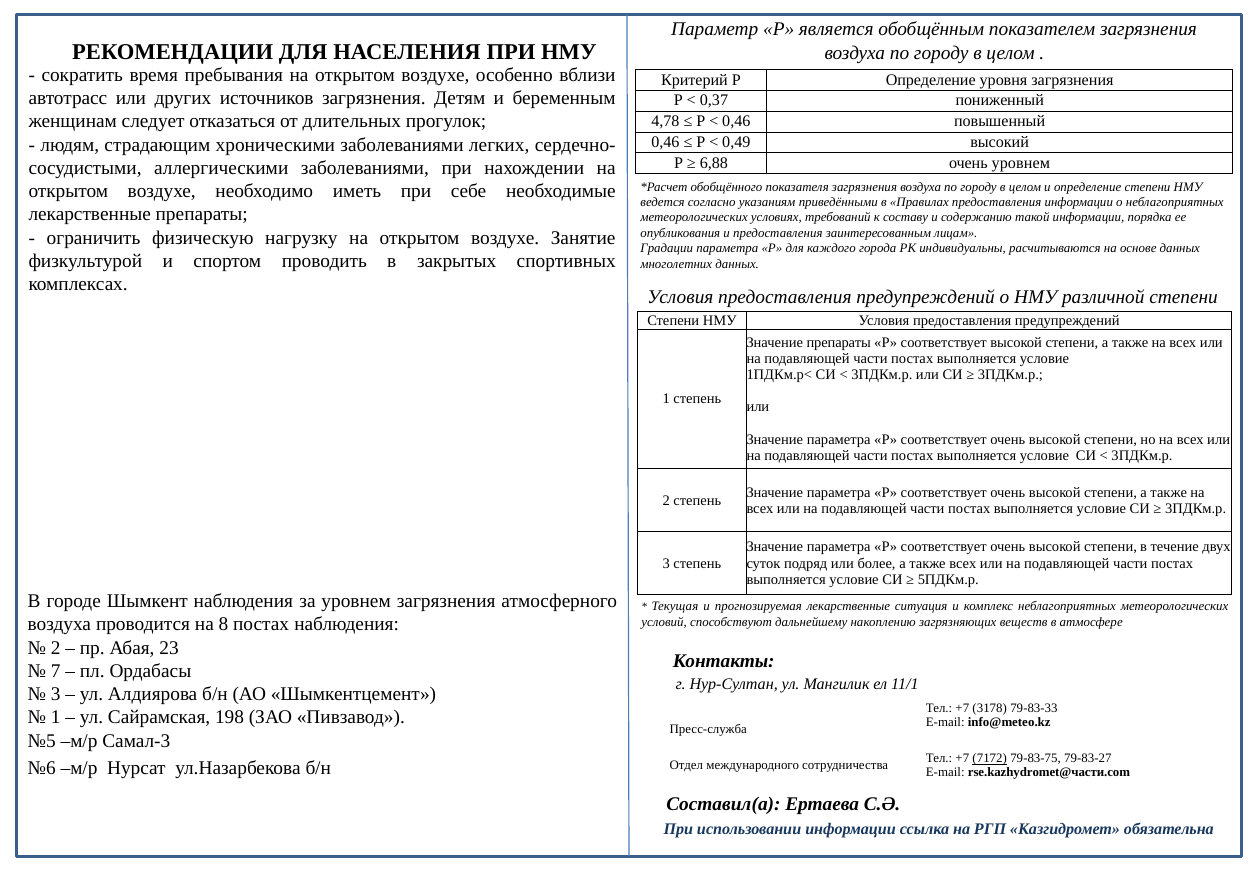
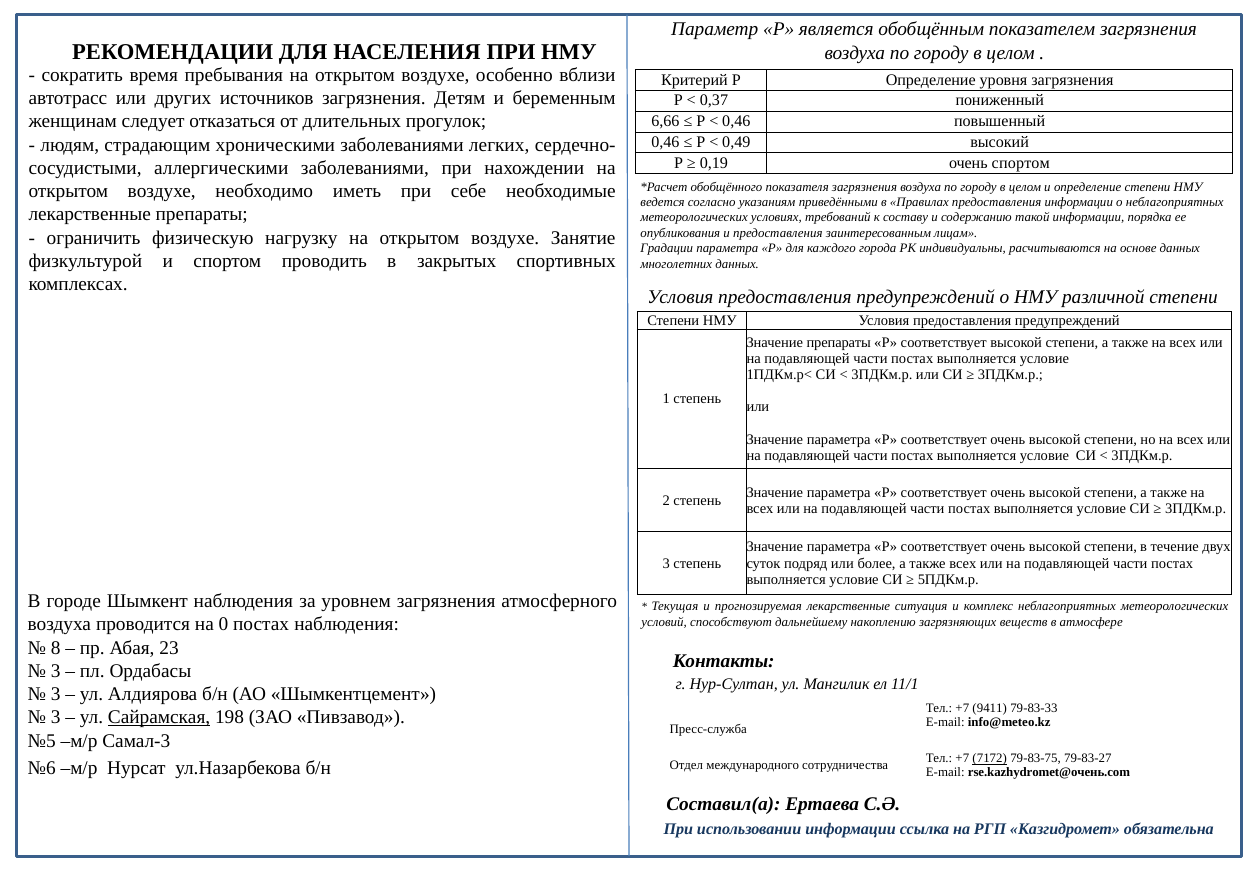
4,78: 4,78 -> 6,66 (665, 121)
6,88: 6,88 -> 0,19 (714, 163)
очень уровнем: уровнем -> спортом (1021, 163)
8: 8 -> 0 (223, 624)
2: 2 -> 8 (56, 648)
7: 7 -> 3 (56, 671)
3178: 3178 -> 9411 (990, 708)
1: 1 -> 3 (56, 717)
Сайрамская underline: none -> present (159, 717)
rse.kazhydromet@части.com: rse.kazhydromet@части.com -> rse.kazhydromet@очень.com (1049, 773)
